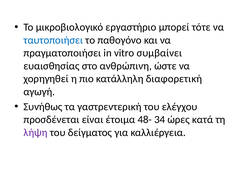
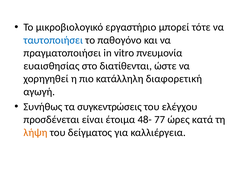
συμβαίνει: συμβαίνει -> πνευμονία (159, 53)
ανθρώπινη: ανθρώπινη -> διατίθενται (126, 66)
γαστρεντερική: γαστρεντερική -> συγκεντρώσεις (109, 107)
34: 34 -> 77 (160, 119)
λήψη colour: purple -> orange (36, 132)
